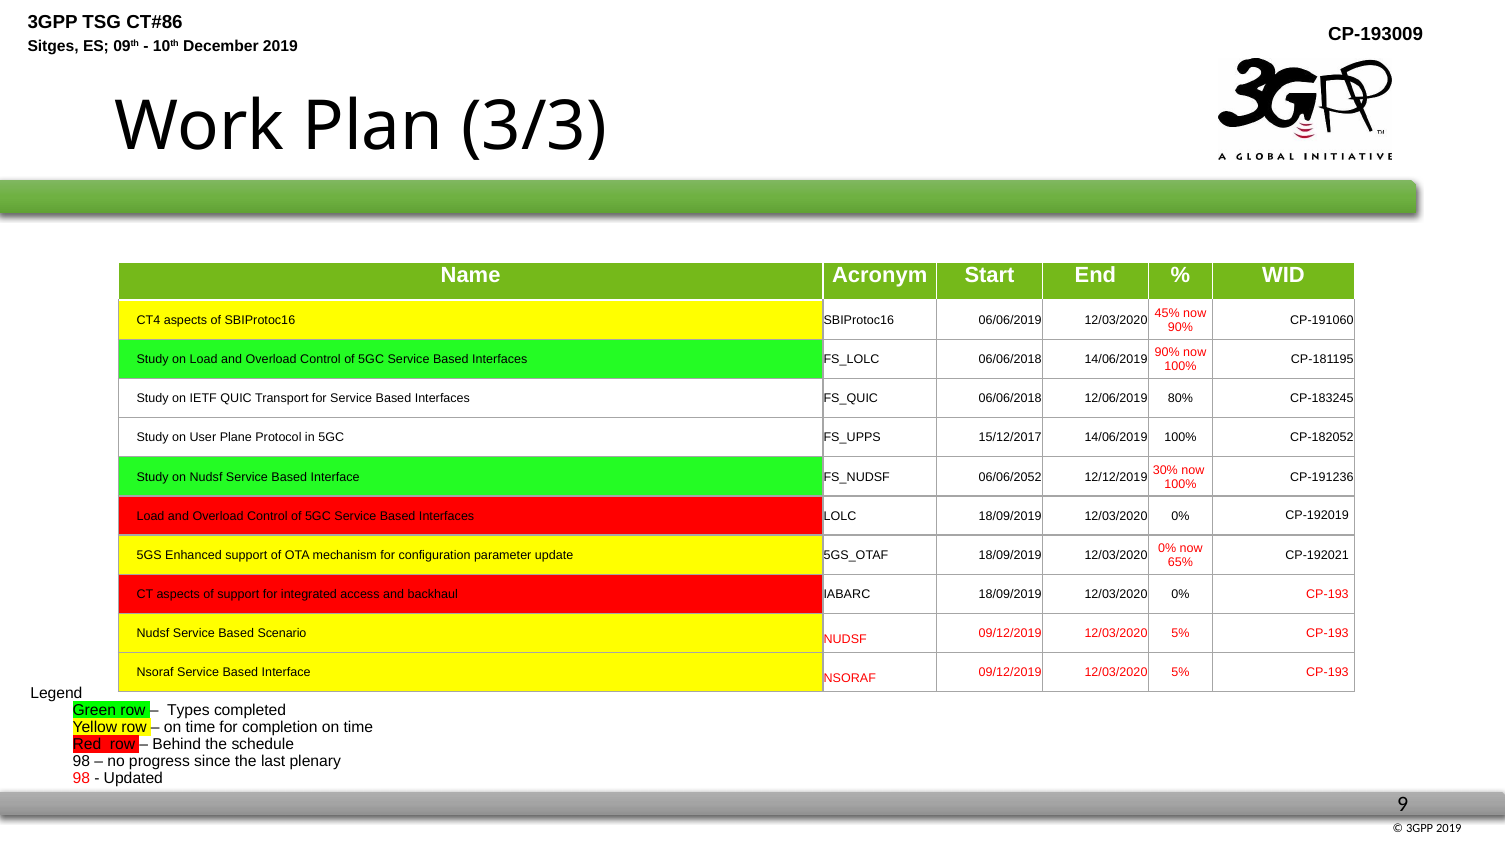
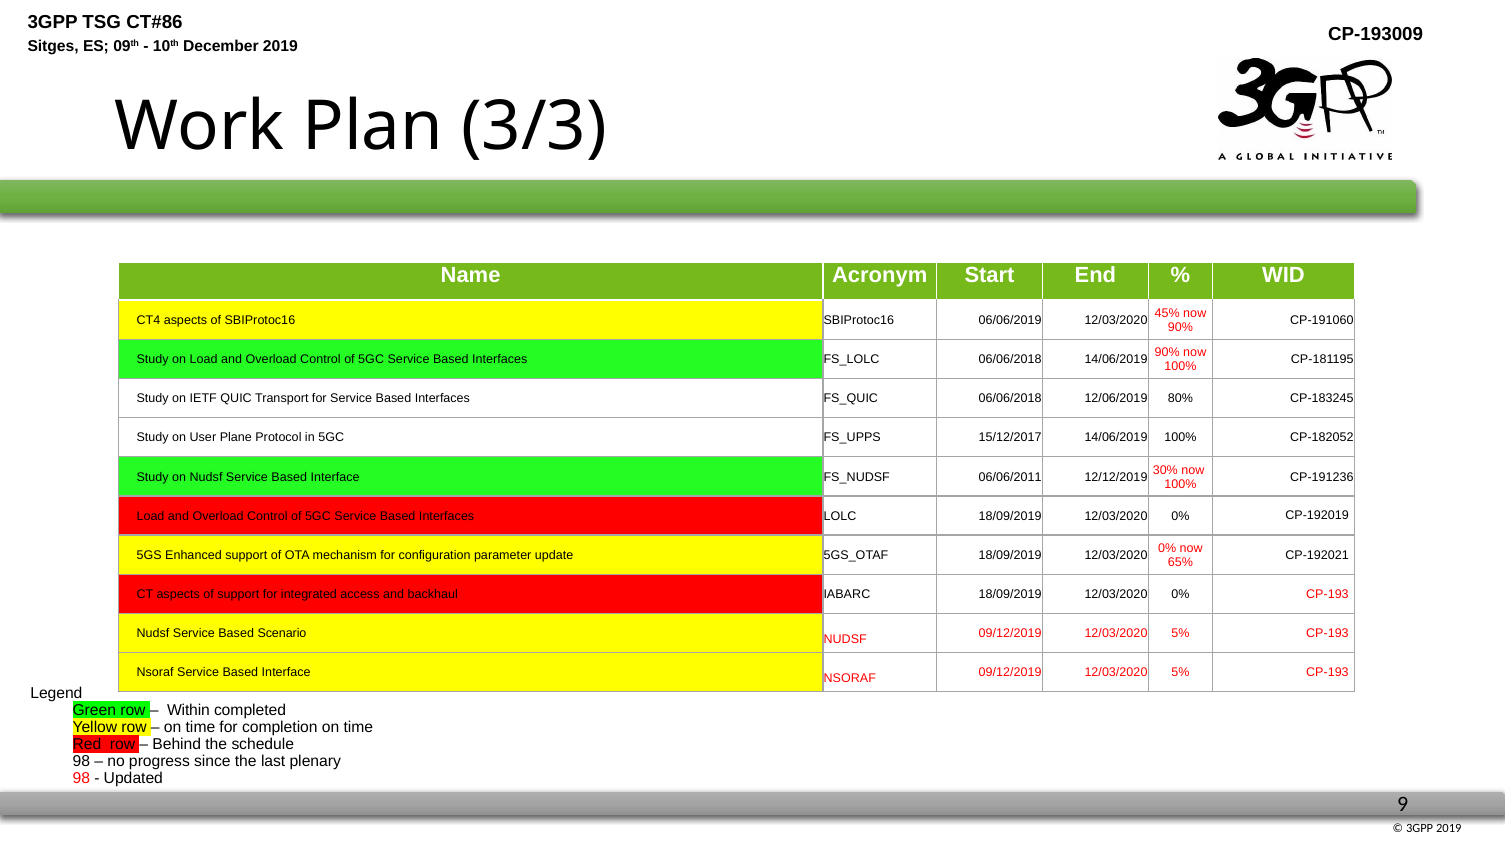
06/06/2052: 06/06/2052 -> 06/06/2011 (1010, 477)
Types: Types -> Within (188, 710)
